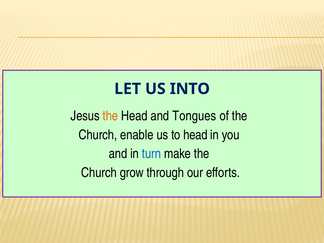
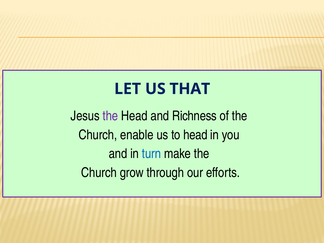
INTO: INTO -> THAT (190, 89)
the colour: orange -> purple (110, 116)
Tongues: Tongues -> Richness (194, 116)
